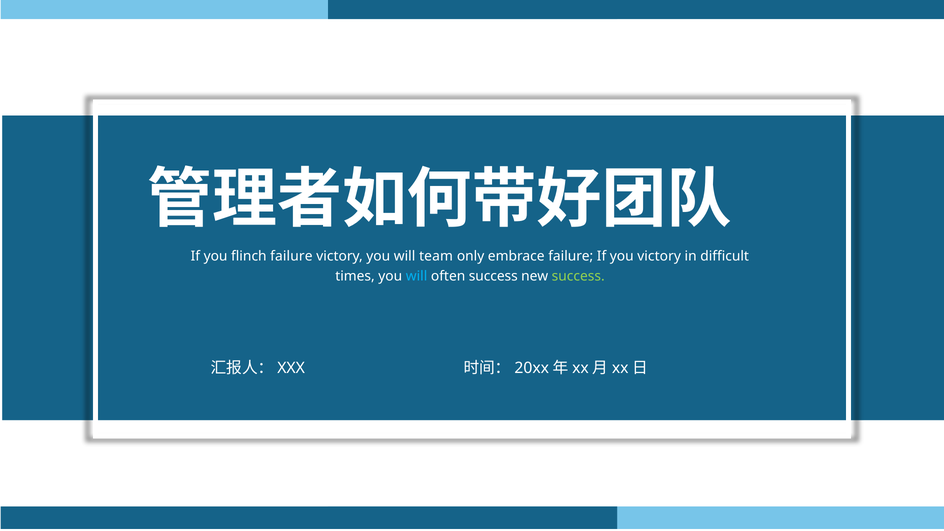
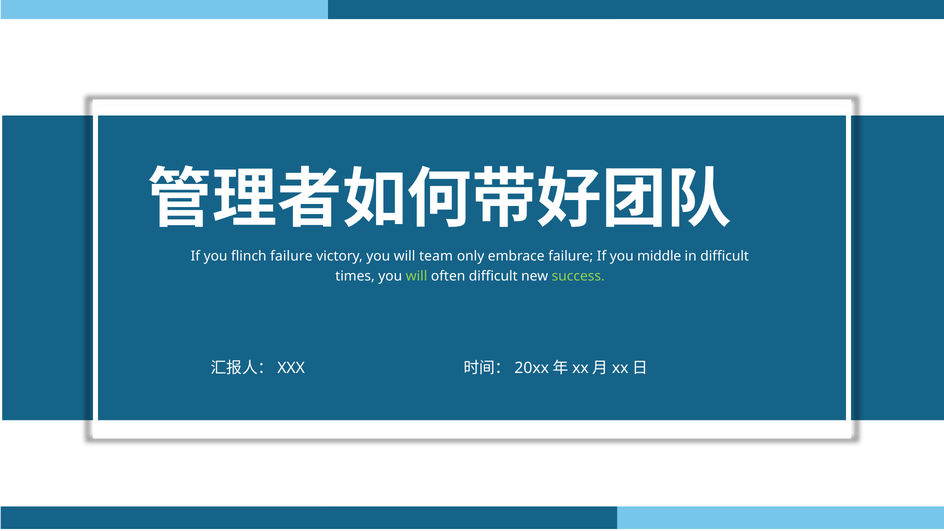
you victory: victory -> middle (659, 256)
will colour: light blue -> light green (417, 276)
often success: success -> difficult (493, 276)
